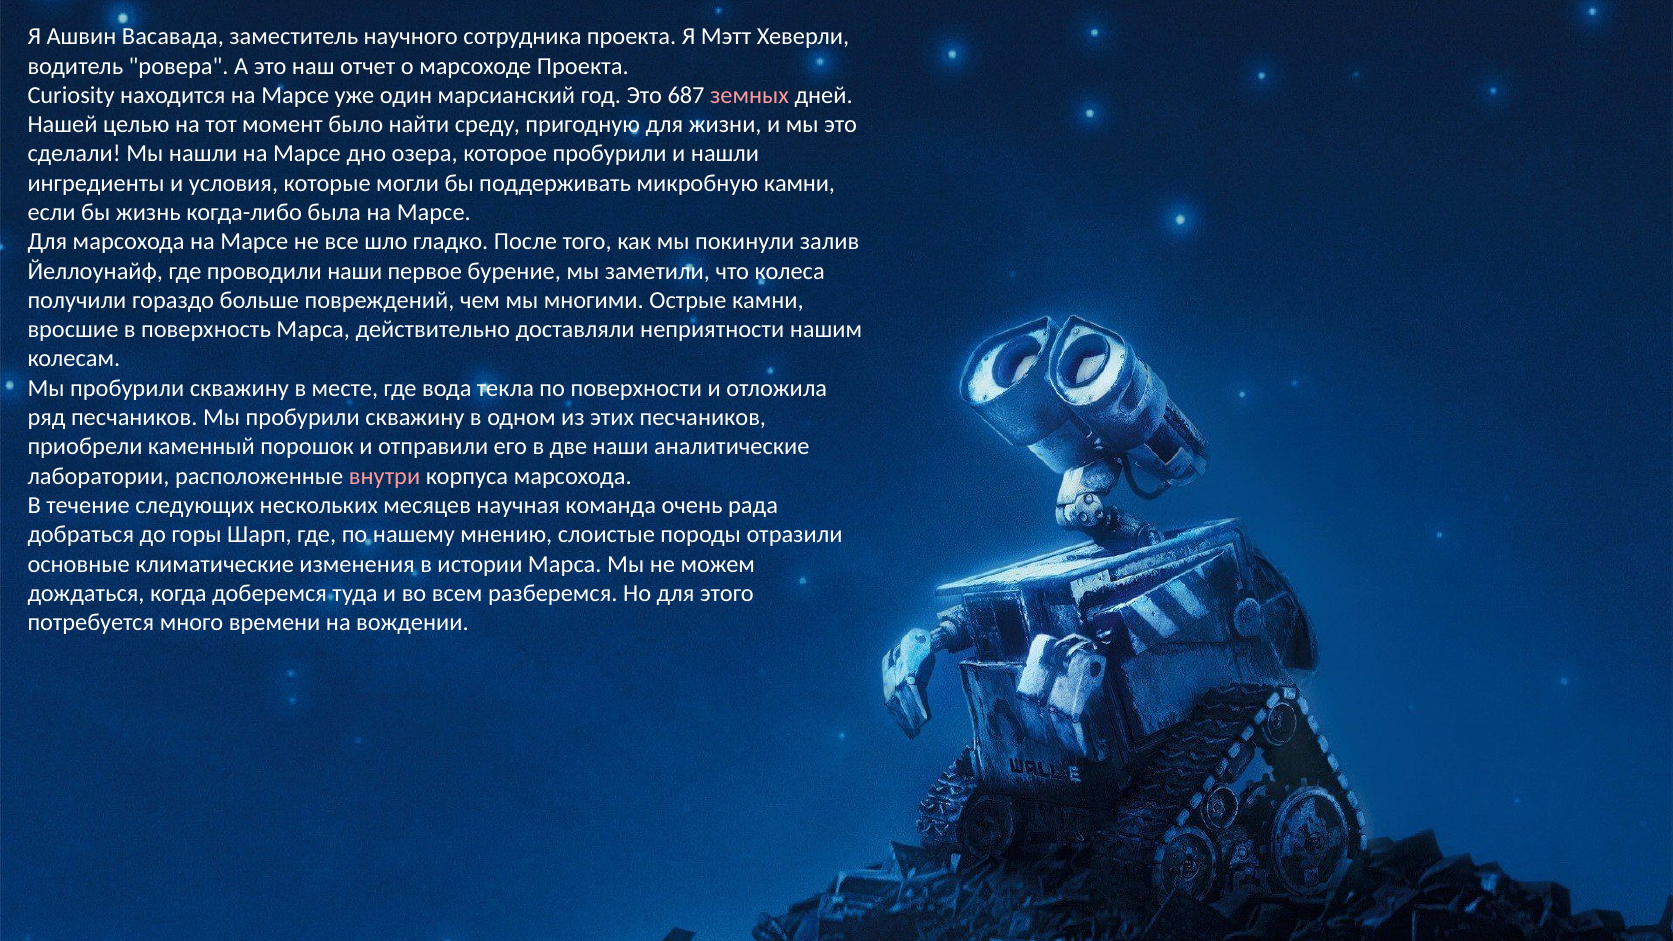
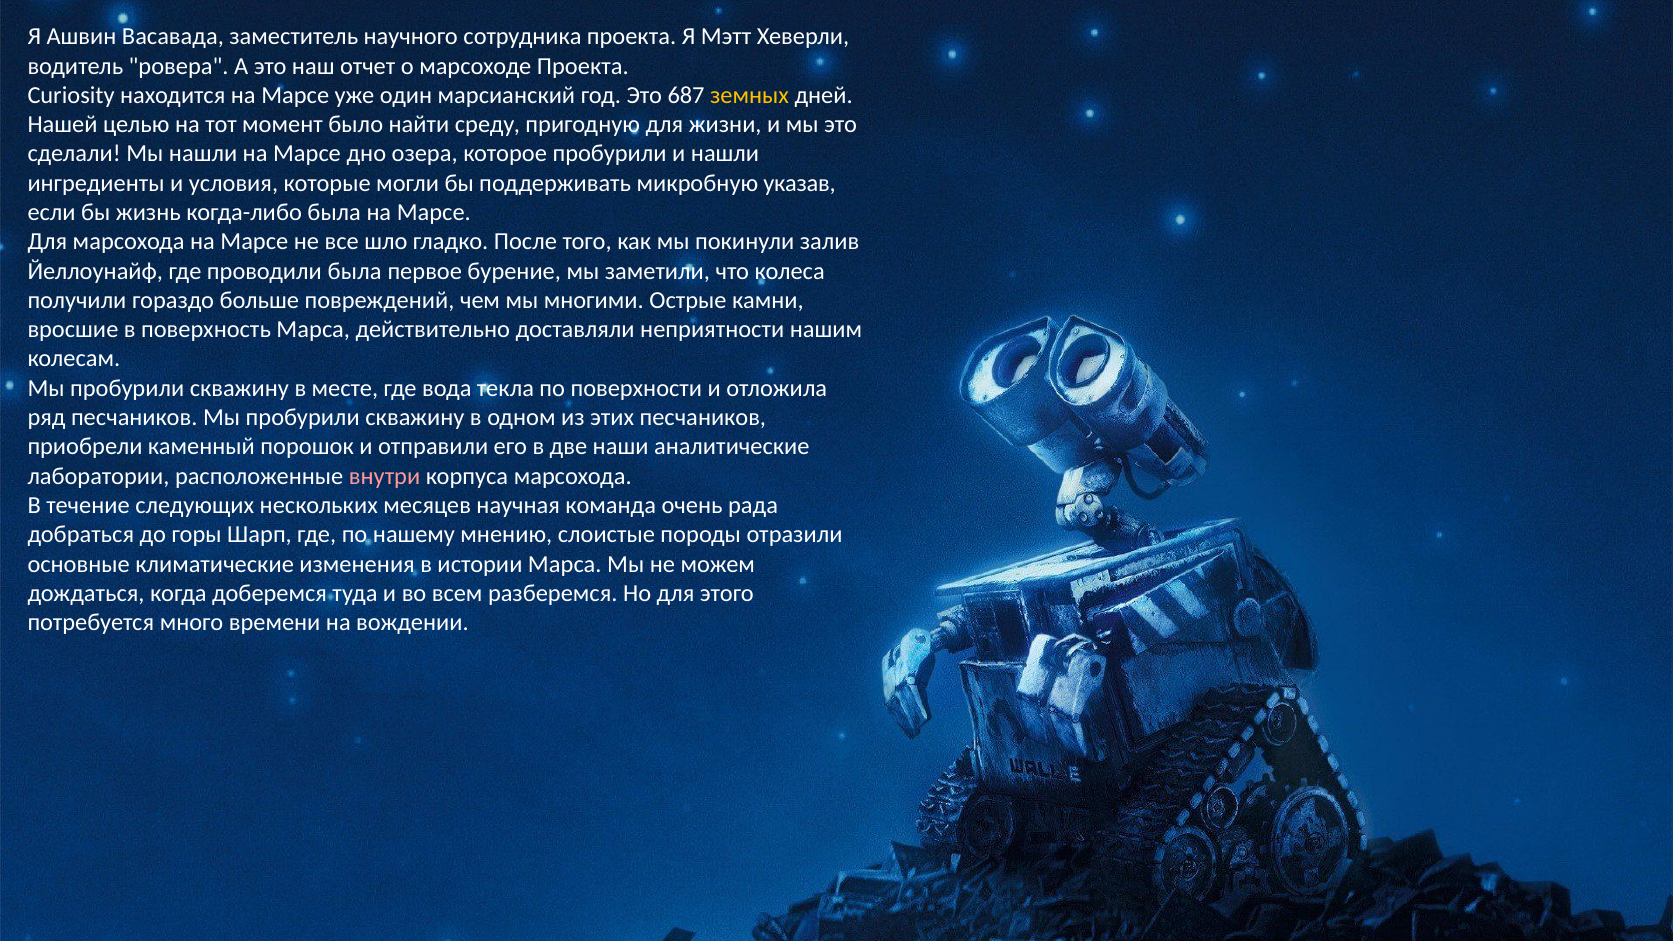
земных colour: pink -> yellow (750, 95)
микробную камни: камни -> указав (800, 183)
проводили наши: наши -> была (355, 271)
